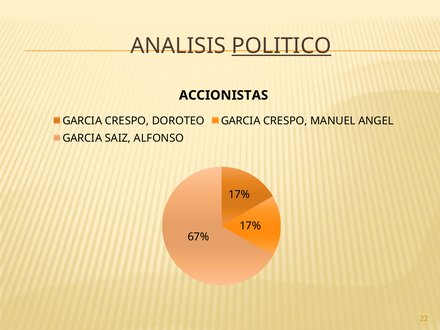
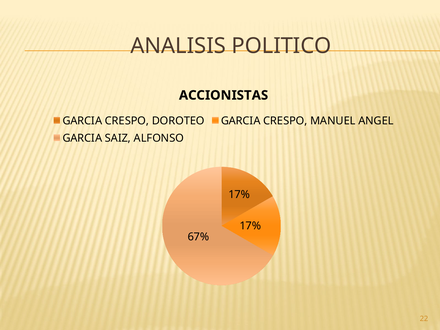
POLITICO underline: present -> none (281, 46)
